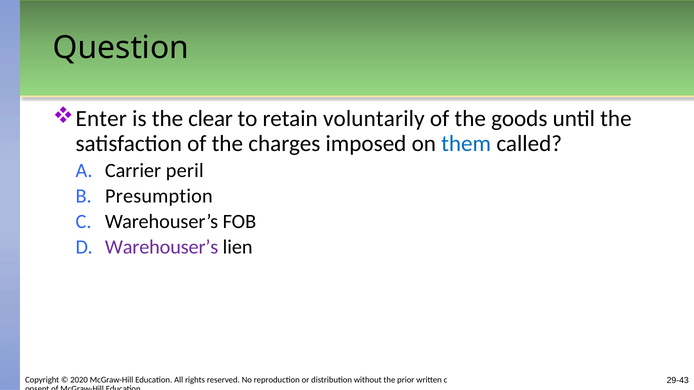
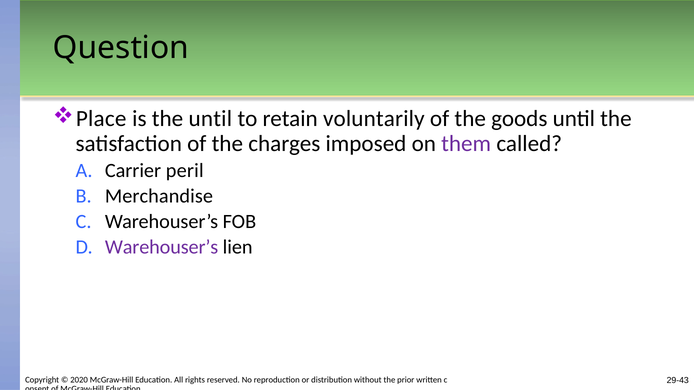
Enter: Enter -> Place (101, 119)
the clear: clear -> until (210, 119)
them colour: blue -> purple (466, 144)
Presumption: Presumption -> Merchandise (159, 196)
